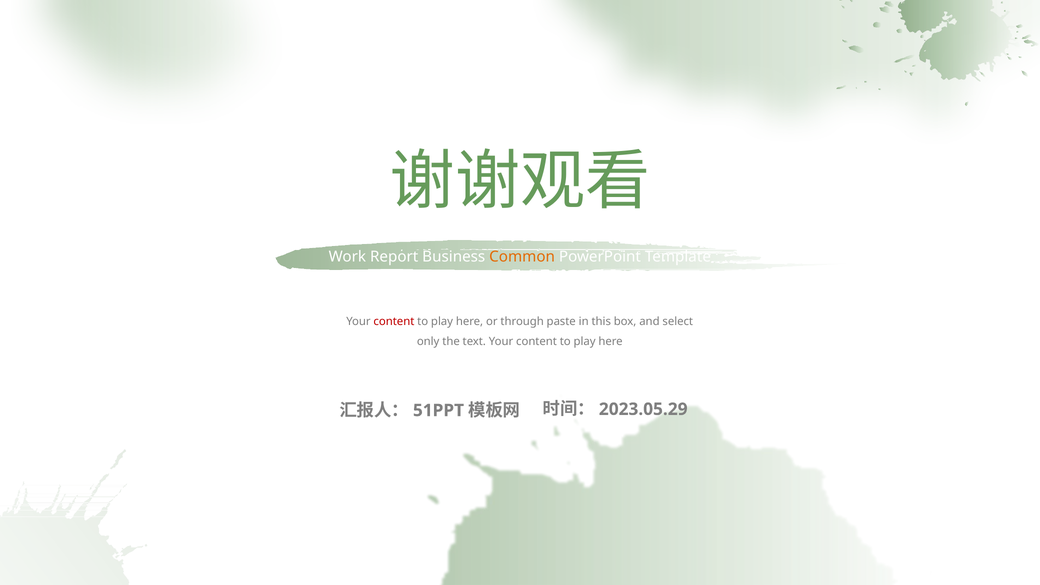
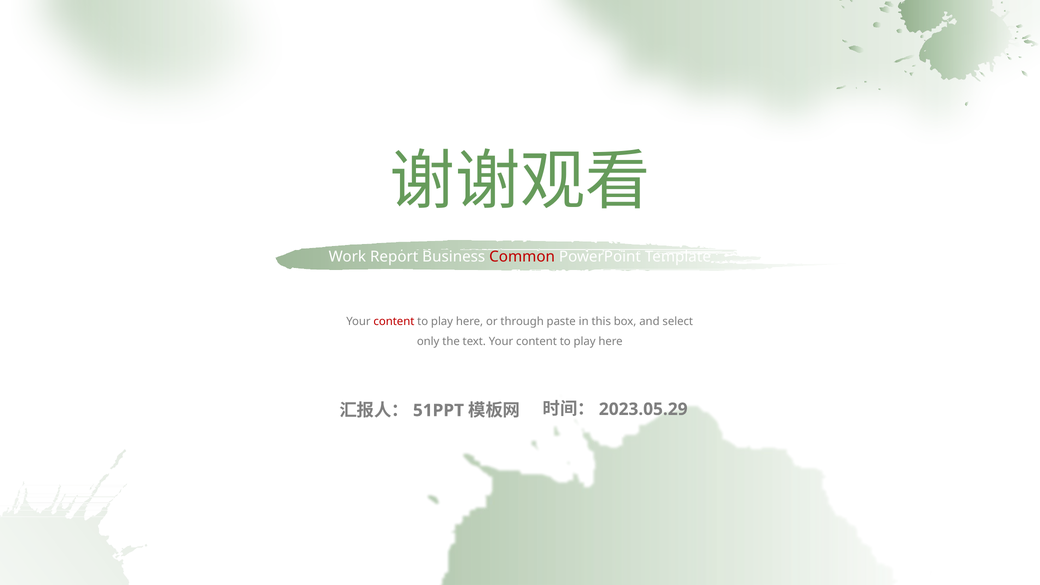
Common colour: orange -> red (522, 257)
